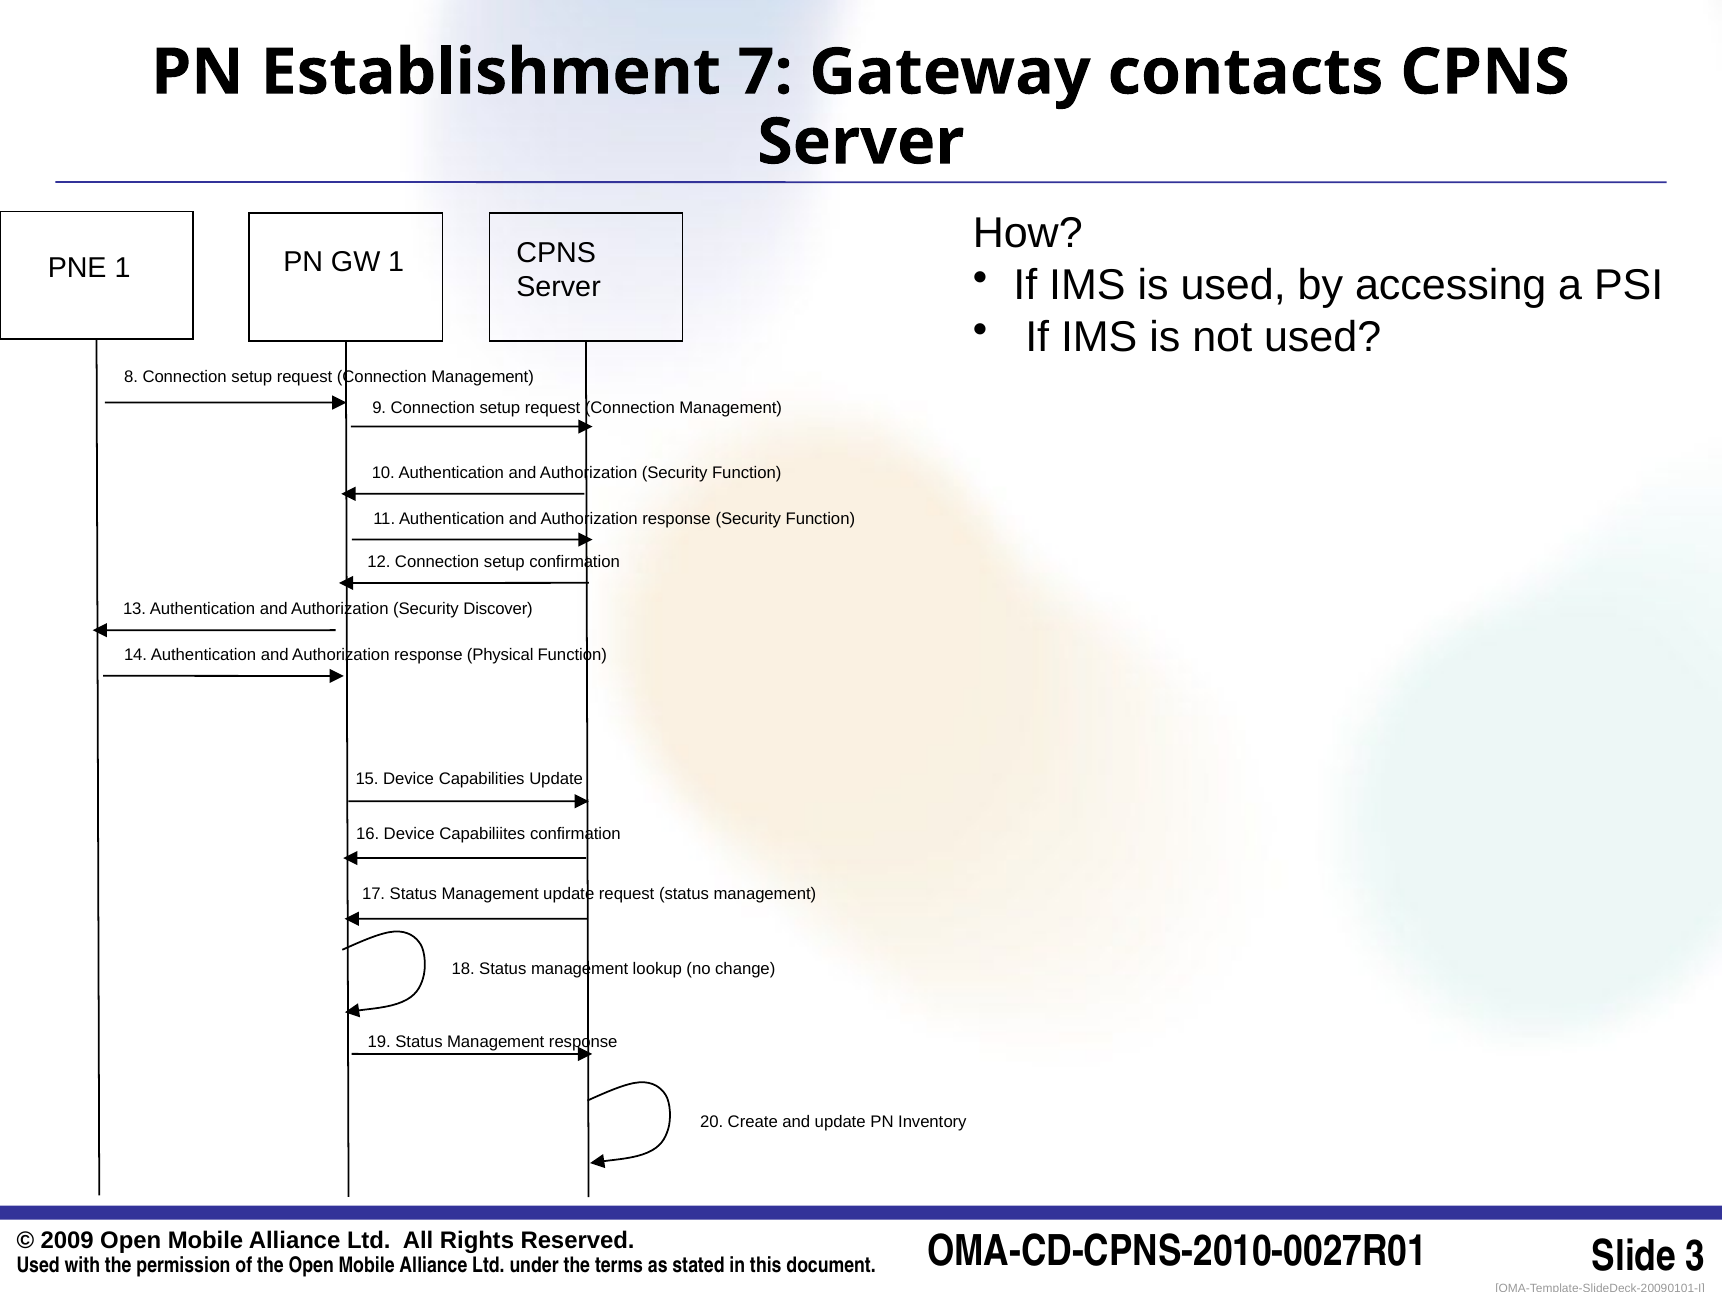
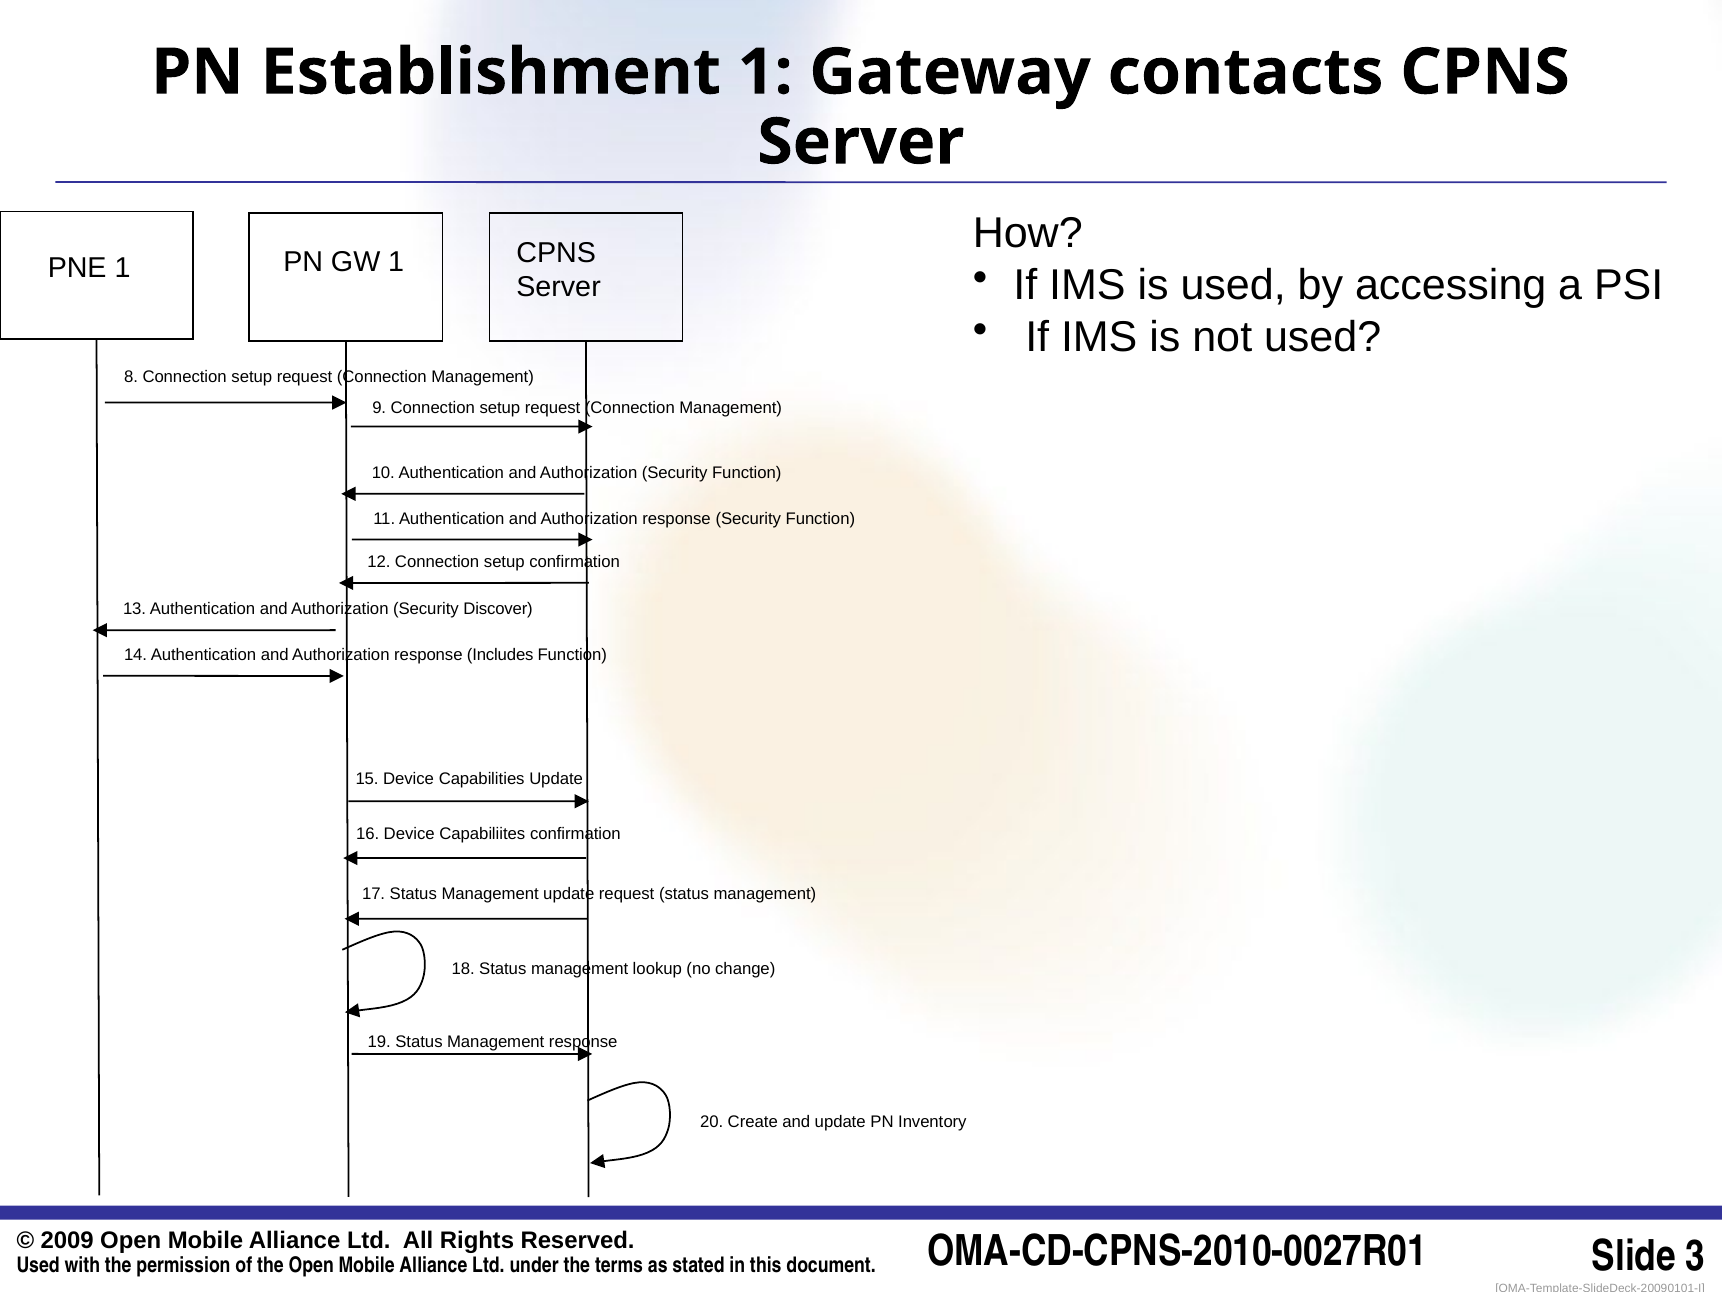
Establishment 7: 7 -> 1 (765, 72)
Physical: Physical -> Includes (500, 655)
